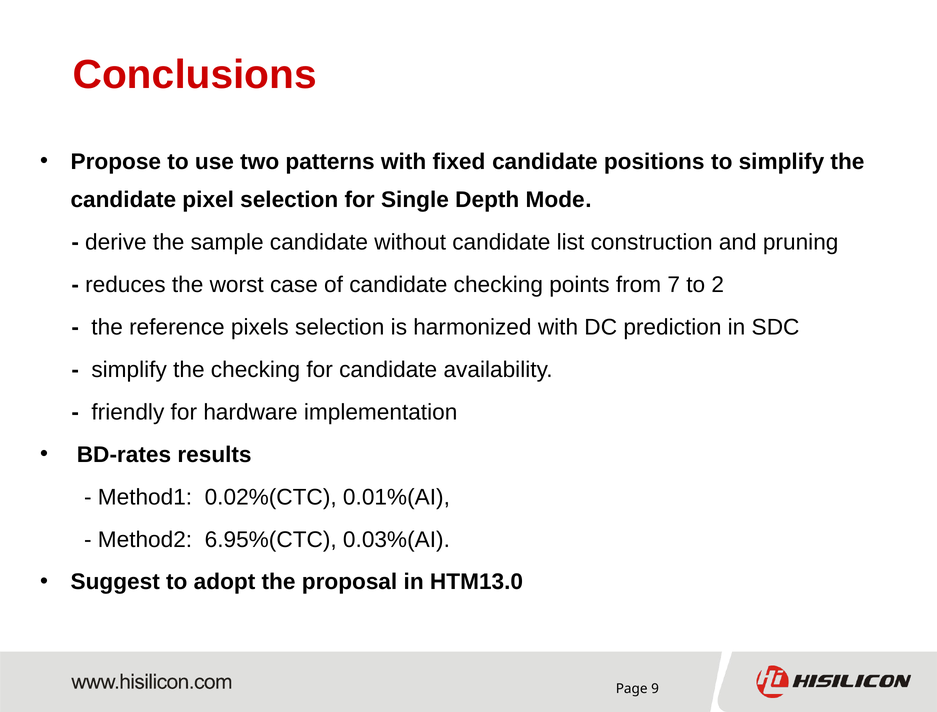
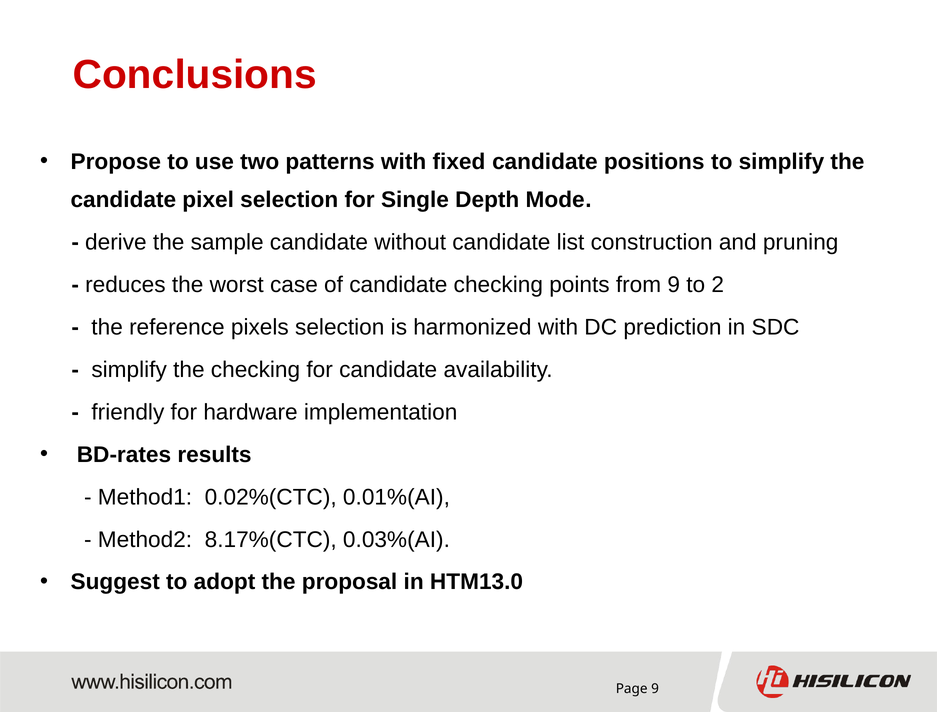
from 7: 7 -> 9 (674, 285)
6.95%(CTC: 6.95%(CTC -> 8.17%(CTC (271, 540)
